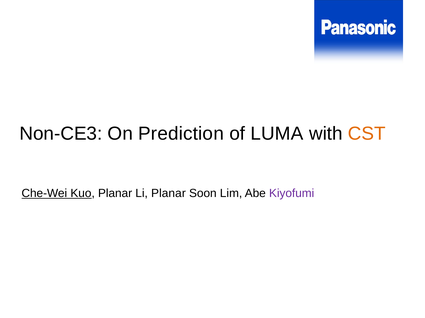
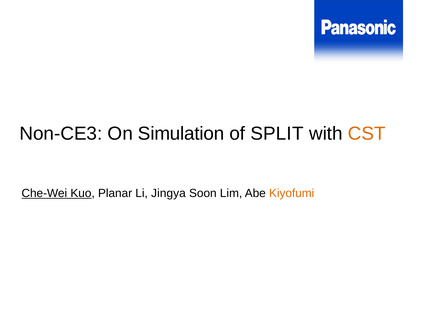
Prediction: Prediction -> Simulation (181, 134)
LUMA: LUMA -> SPLIT (277, 134)
Li Planar: Planar -> Jingya (168, 194)
Kiyofumi colour: purple -> orange (292, 194)
